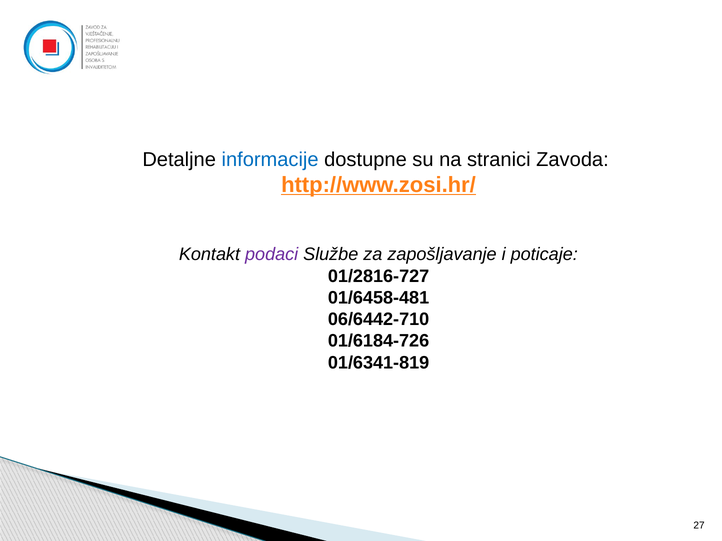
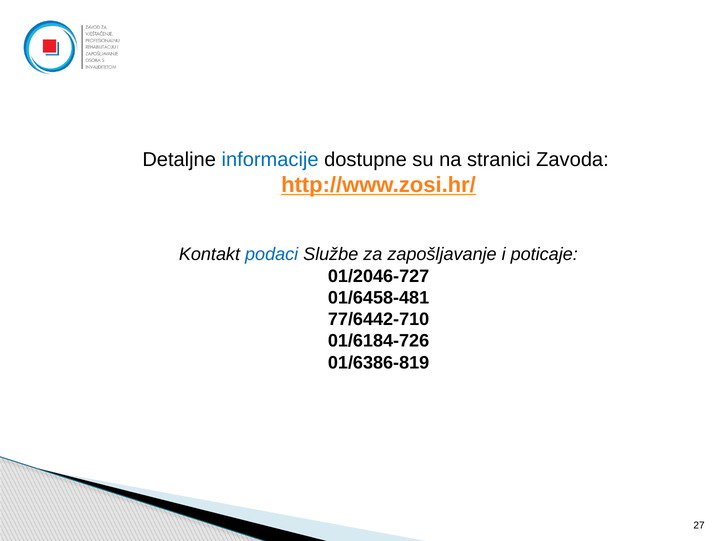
podaci colour: purple -> blue (272, 255)
01/2816-727: 01/2816-727 -> 01/2046-727 (379, 276)
06/6442-710: 06/6442-710 -> 77/6442-710 (379, 320)
01/6341-819: 01/6341-819 -> 01/6386-819 (379, 363)
